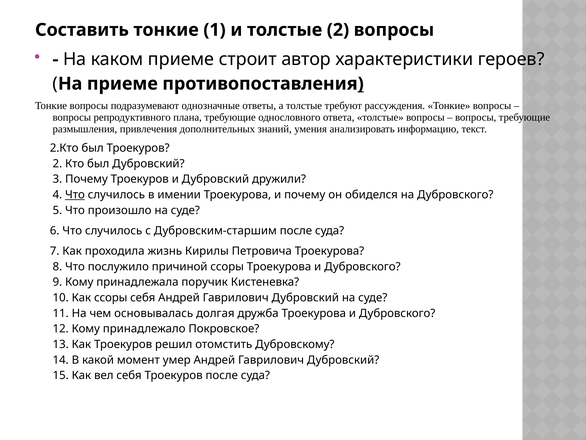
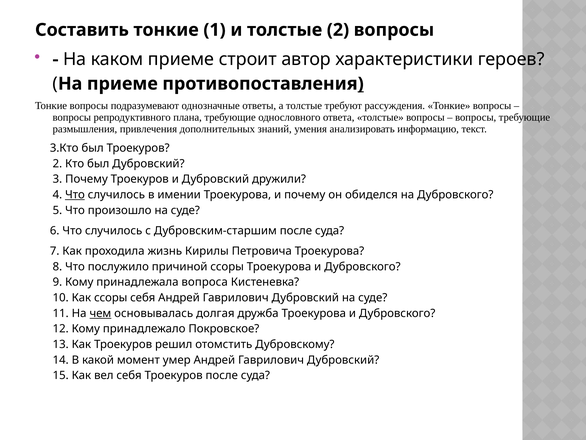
2.Кто: 2.Кто -> 3.Кто (64, 148)
поручик: поручик -> вопроса (205, 282)
чем underline: none -> present (100, 313)
